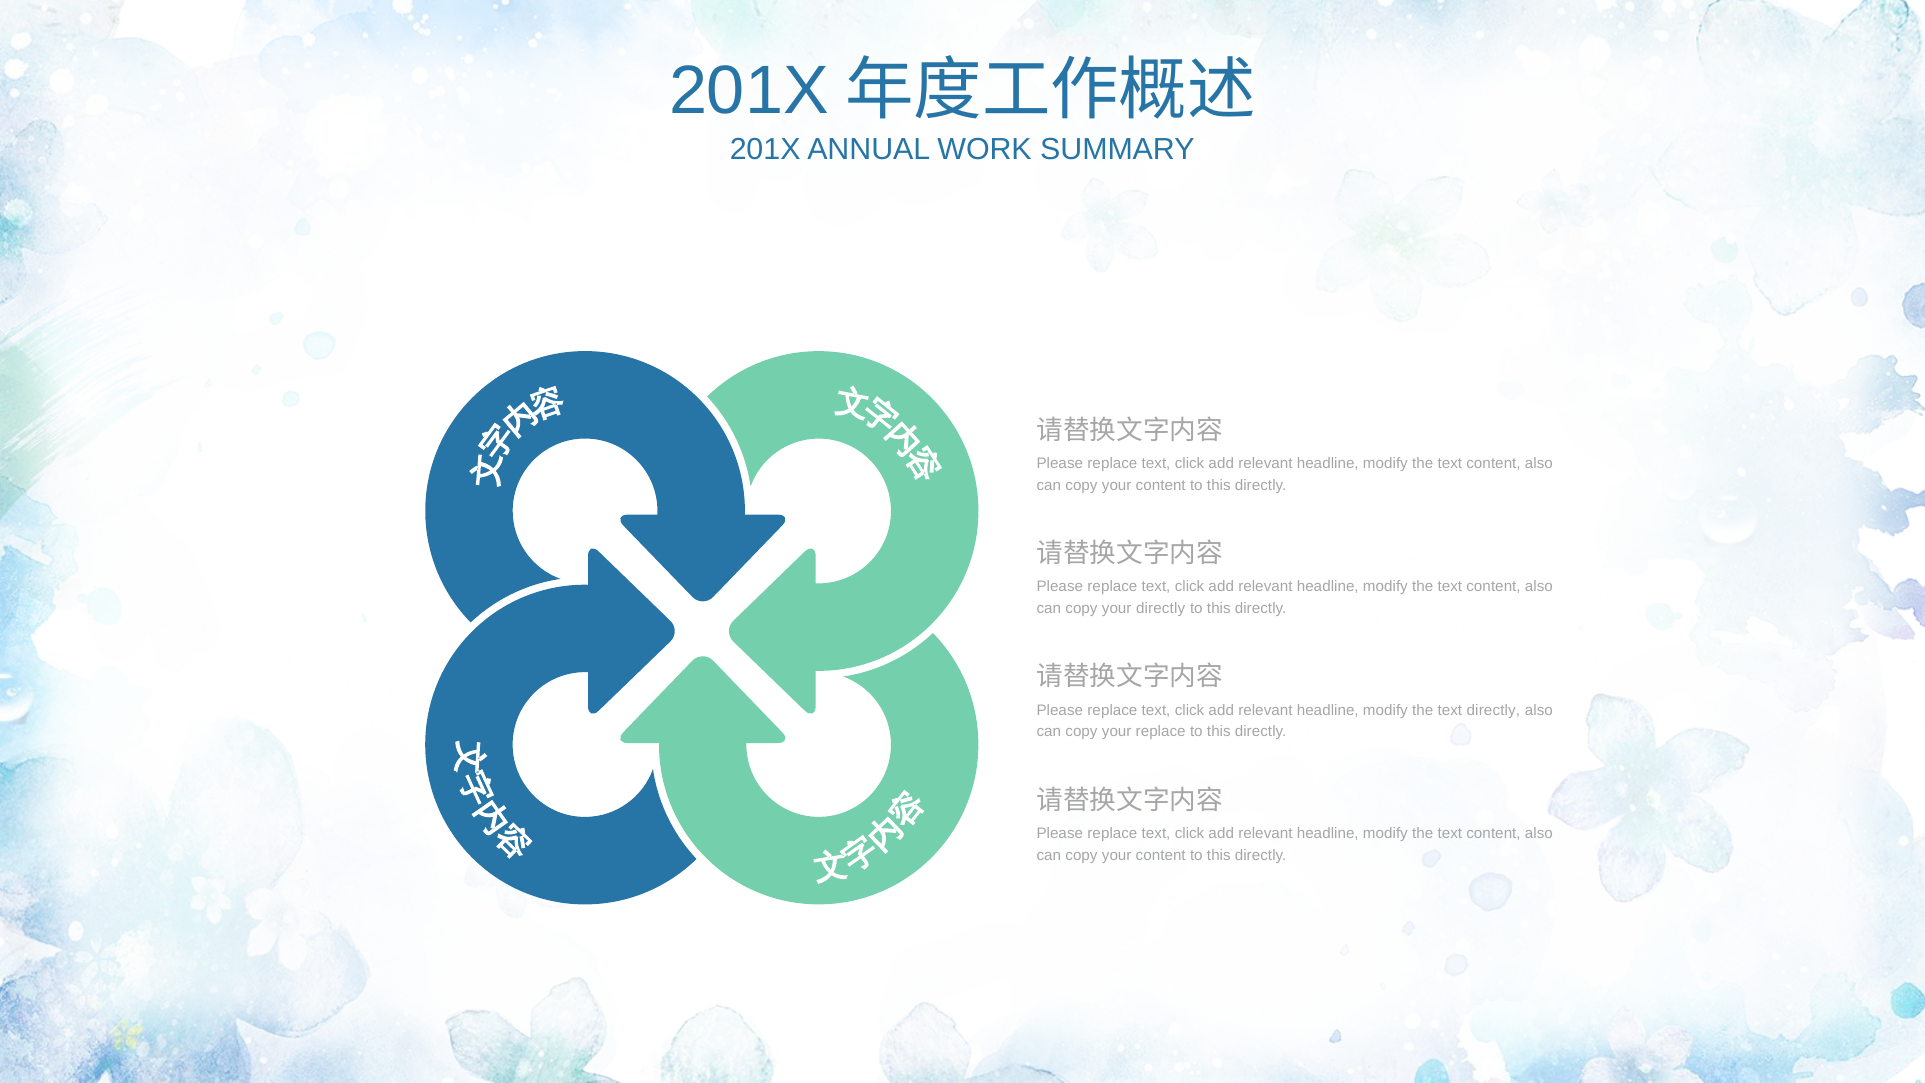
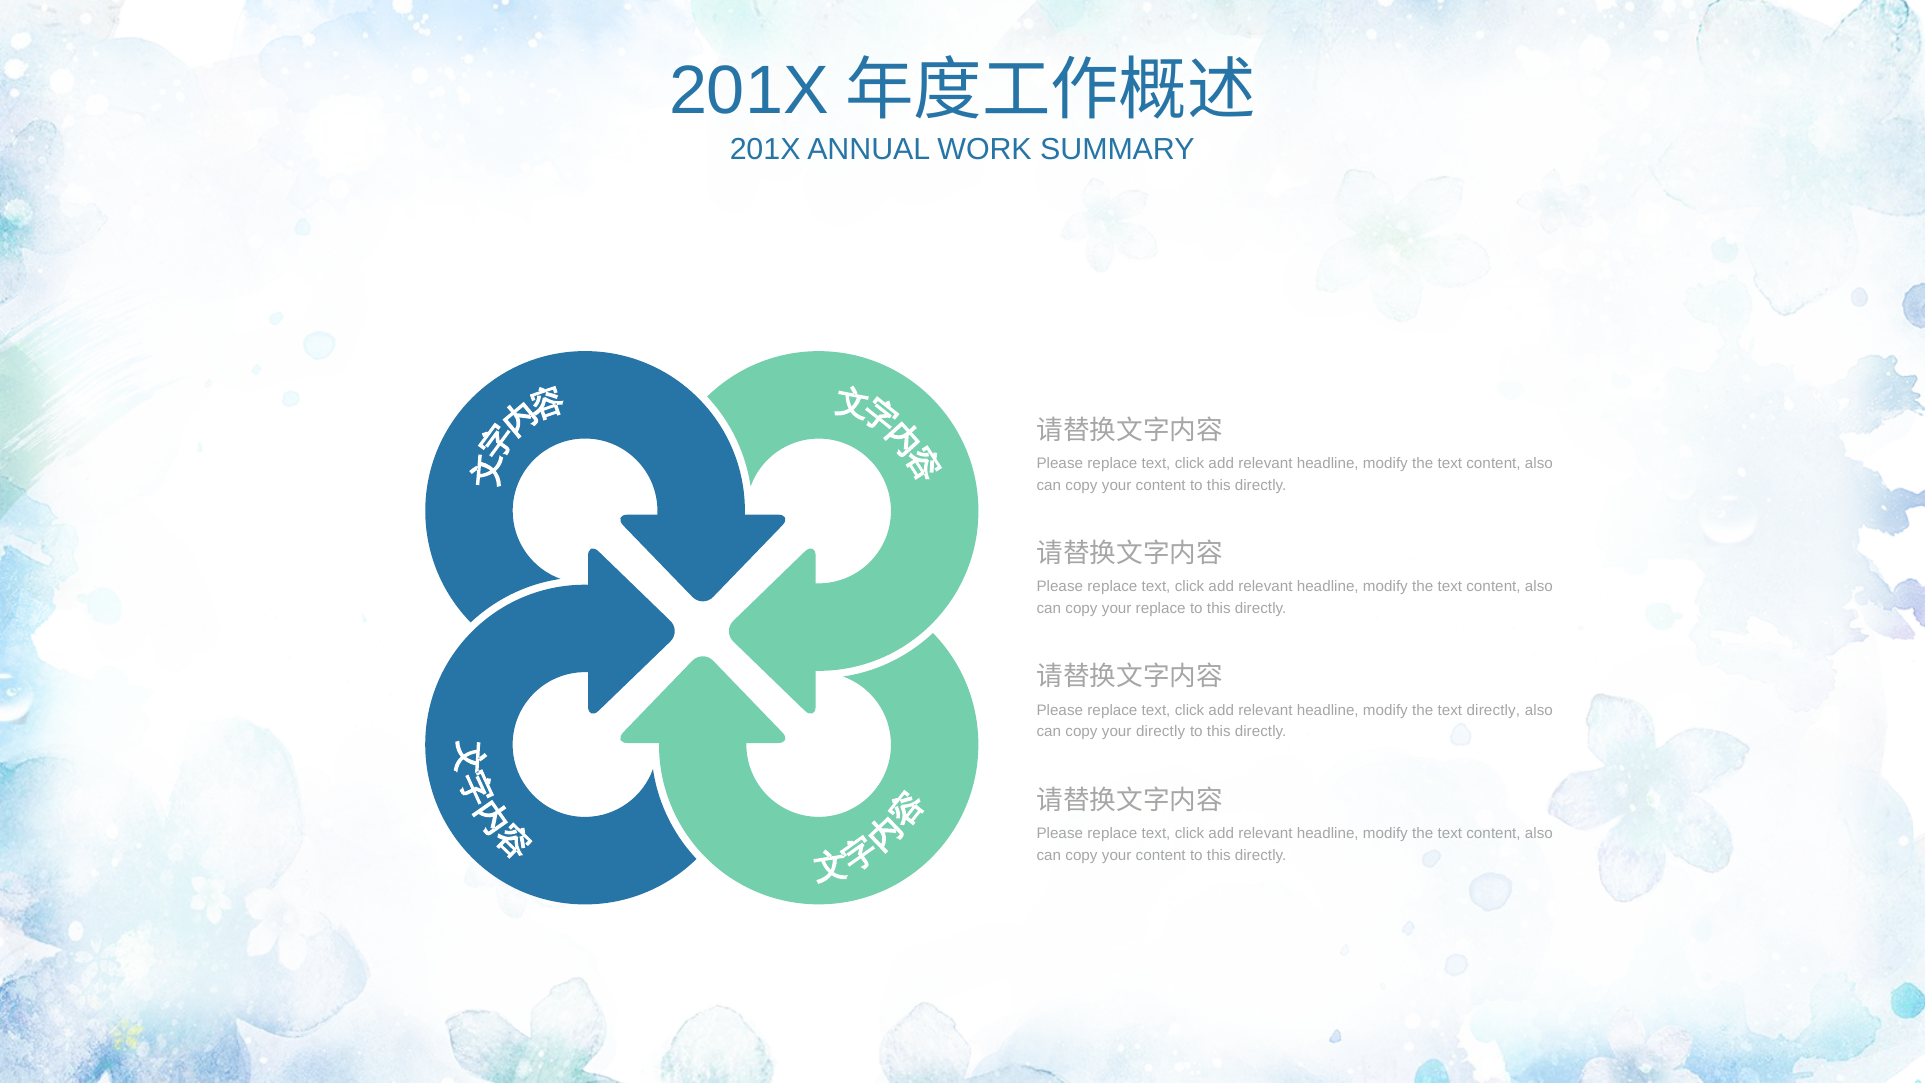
your directly: directly -> replace (1161, 608)
your replace: replace -> directly (1161, 732)
